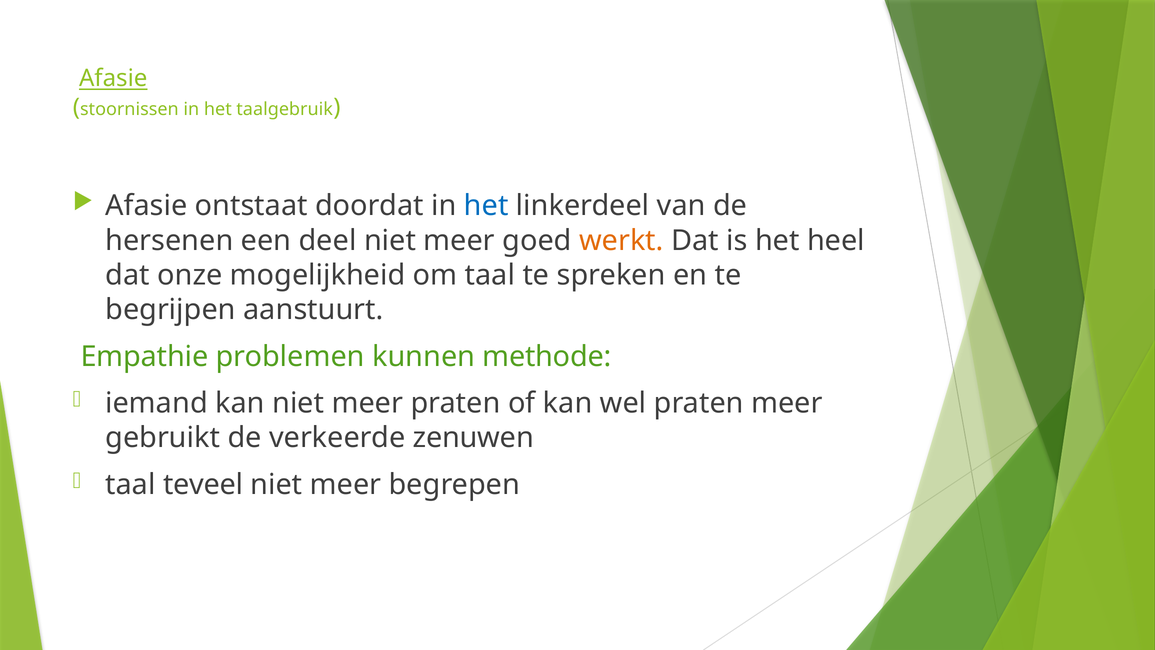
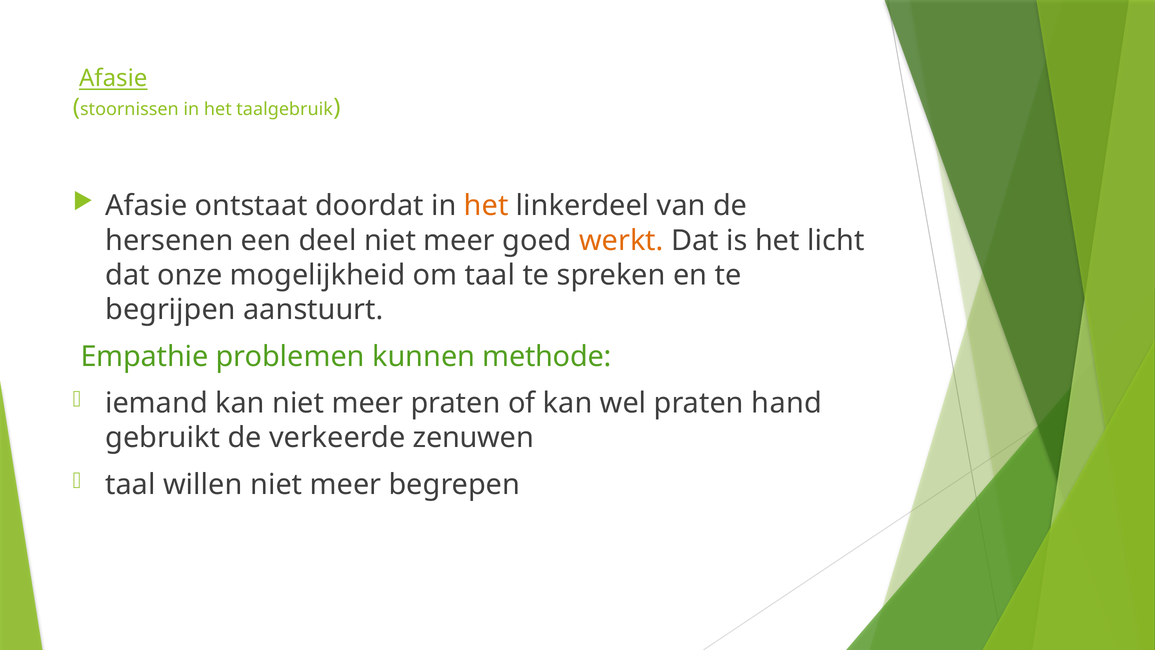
het colour: blue -> orange (486, 206)
heel: heel -> licht (836, 240)
praten meer: meer -> hand (787, 403)
teveel: teveel -> willen (203, 484)
